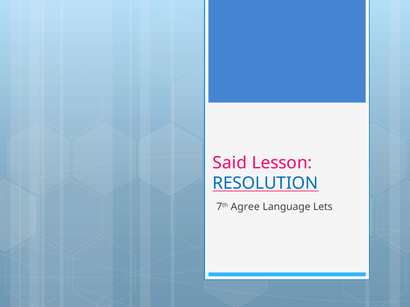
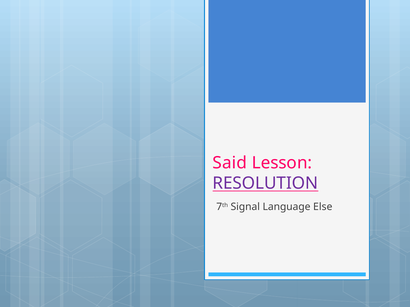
RESOLUTION colour: blue -> purple (265, 184)
Agree: Agree -> Signal (245, 207)
Lets: Lets -> Else (323, 207)
